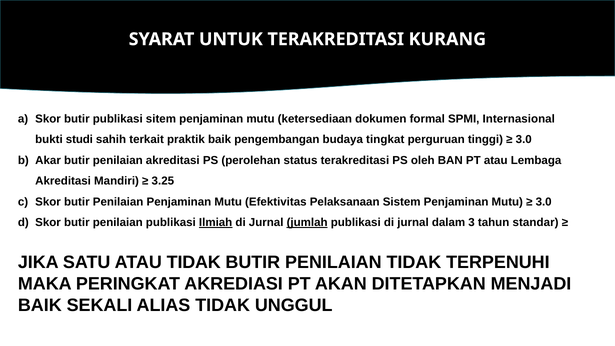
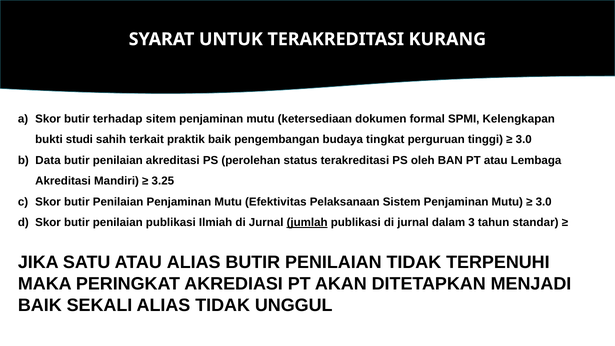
butir publikasi: publikasi -> terhadap (118, 119)
Internasional: Internasional -> Kelengkapan (519, 119)
Akar: Akar -> Data (48, 160)
Ilmiah underline: present -> none (216, 222)
ATAU TIDAK: TIDAK -> ALIAS (194, 262)
